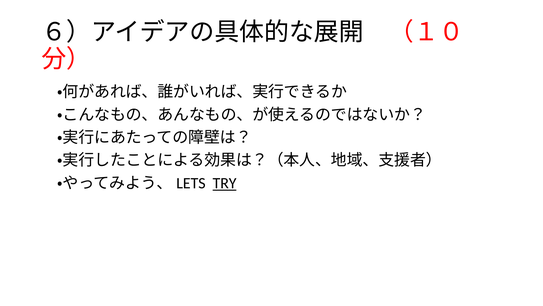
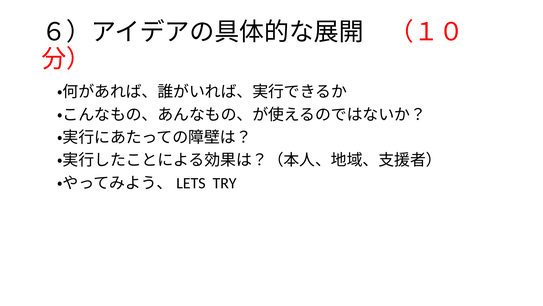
TRY underline: present -> none (225, 183)
